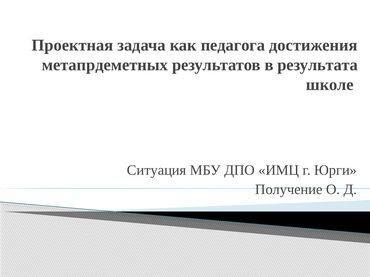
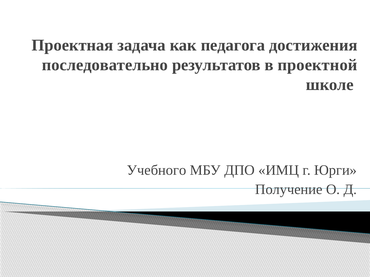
метапрдеметных: метапрдеметных -> последовательно (105, 65)
результата: результата -> проектной (317, 65)
Ситуация: Ситуация -> Учебного (157, 170)
